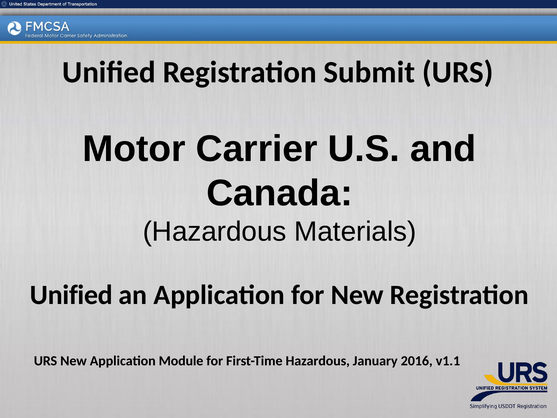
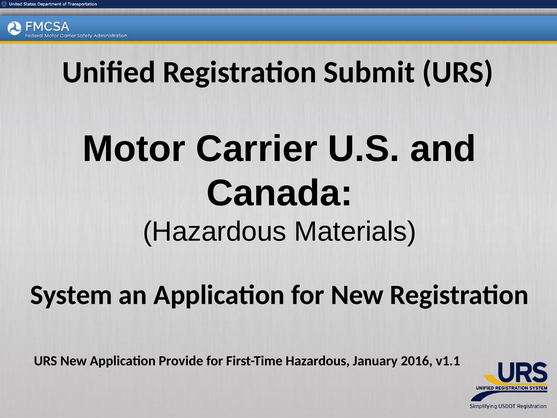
Unified: Unified -> System (71, 295)
Module: Module -> Provide (181, 361)
